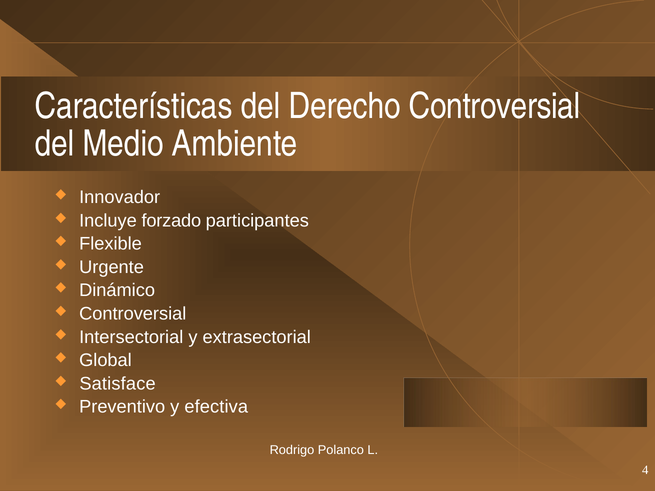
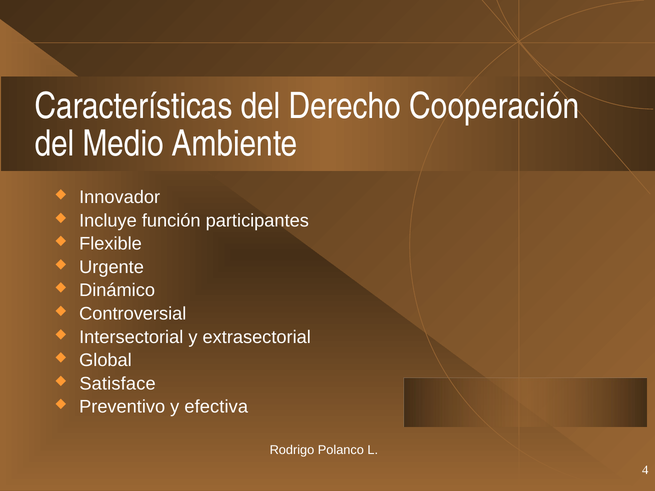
Derecho Controversial: Controversial -> Cooperación (494, 106)
forzado: forzado -> función (171, 221)
